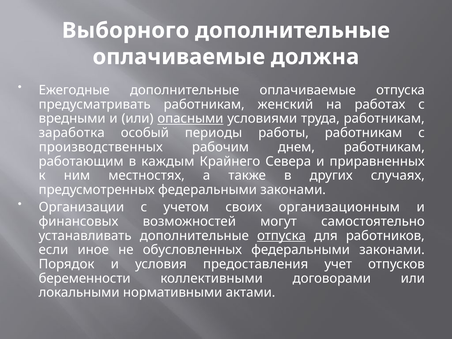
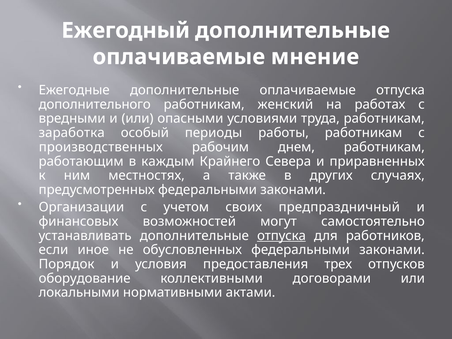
Выборного: Выборного -> Ежегодный (126, 31)
должна: должна -> мнение (315, 57)
предусматривать: предусматривать -> дополнительного (95, 104)
опасными underline: present -> none (190, 119)
организационным: организационным -> предпраздничный (339, 207)
учет: учет -> трех (338, 264)
беременности: беременности -> оборудование (85, 278)
